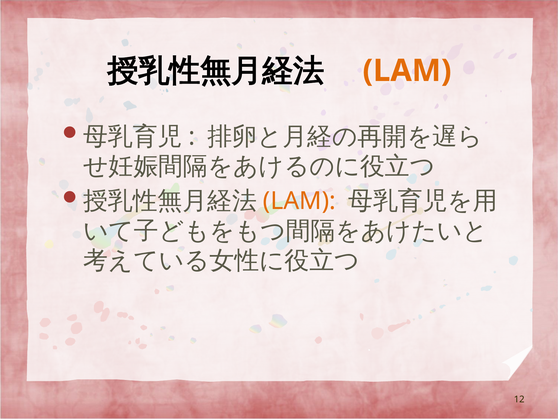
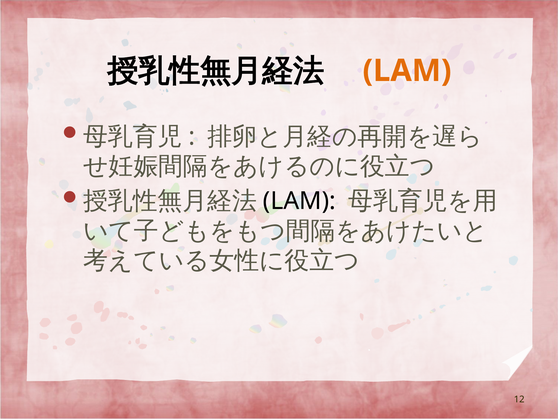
LAM colour: orange -> black (299, 201)
